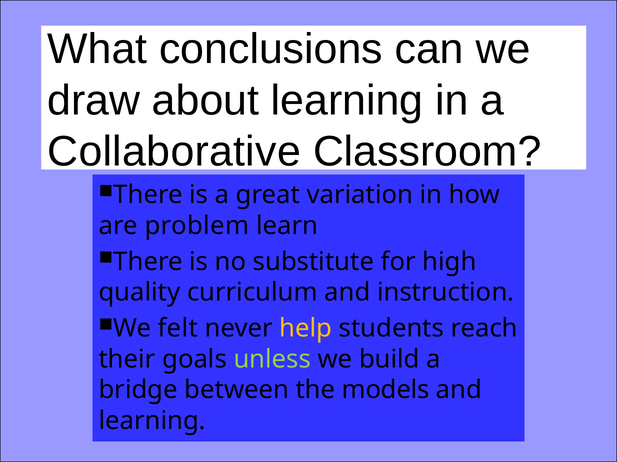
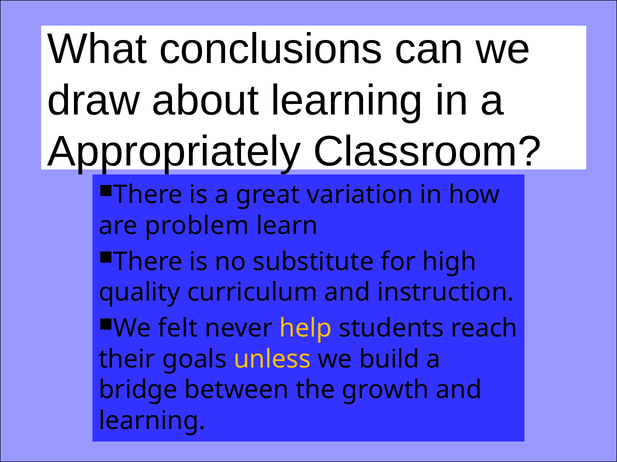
Collaborative: Collaborative -> Appropriately (174, 152)
unless colour: light green -> yellow (272, 360)
models: models -> growth (386, 391)
